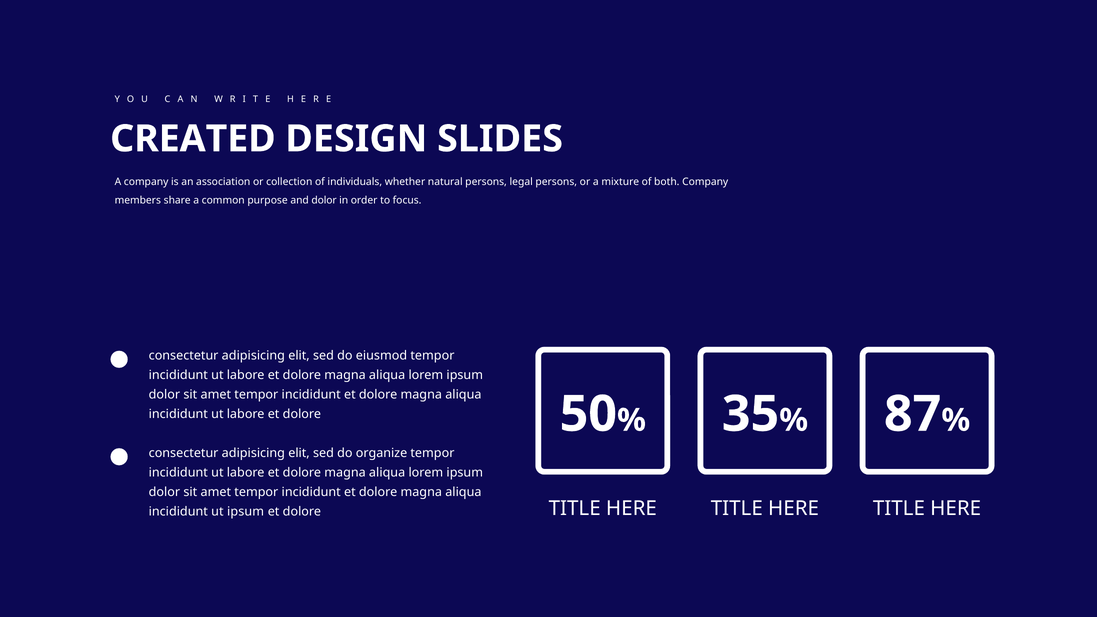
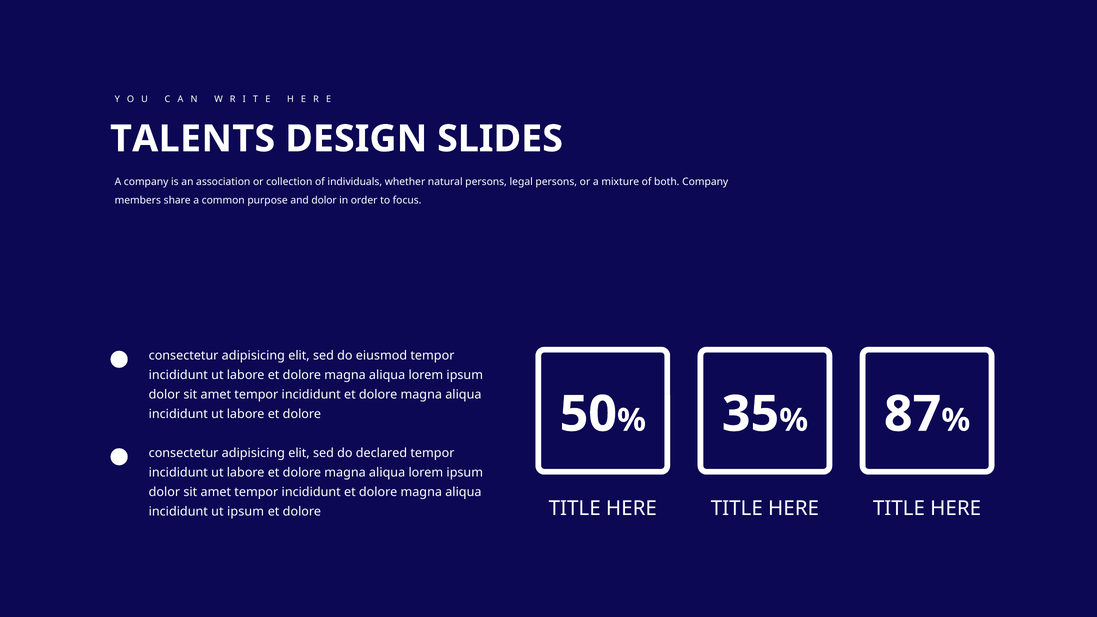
CREATED: CREATED -> TALENTS (193, 139)
organize: organize -> declared (381, 453)
